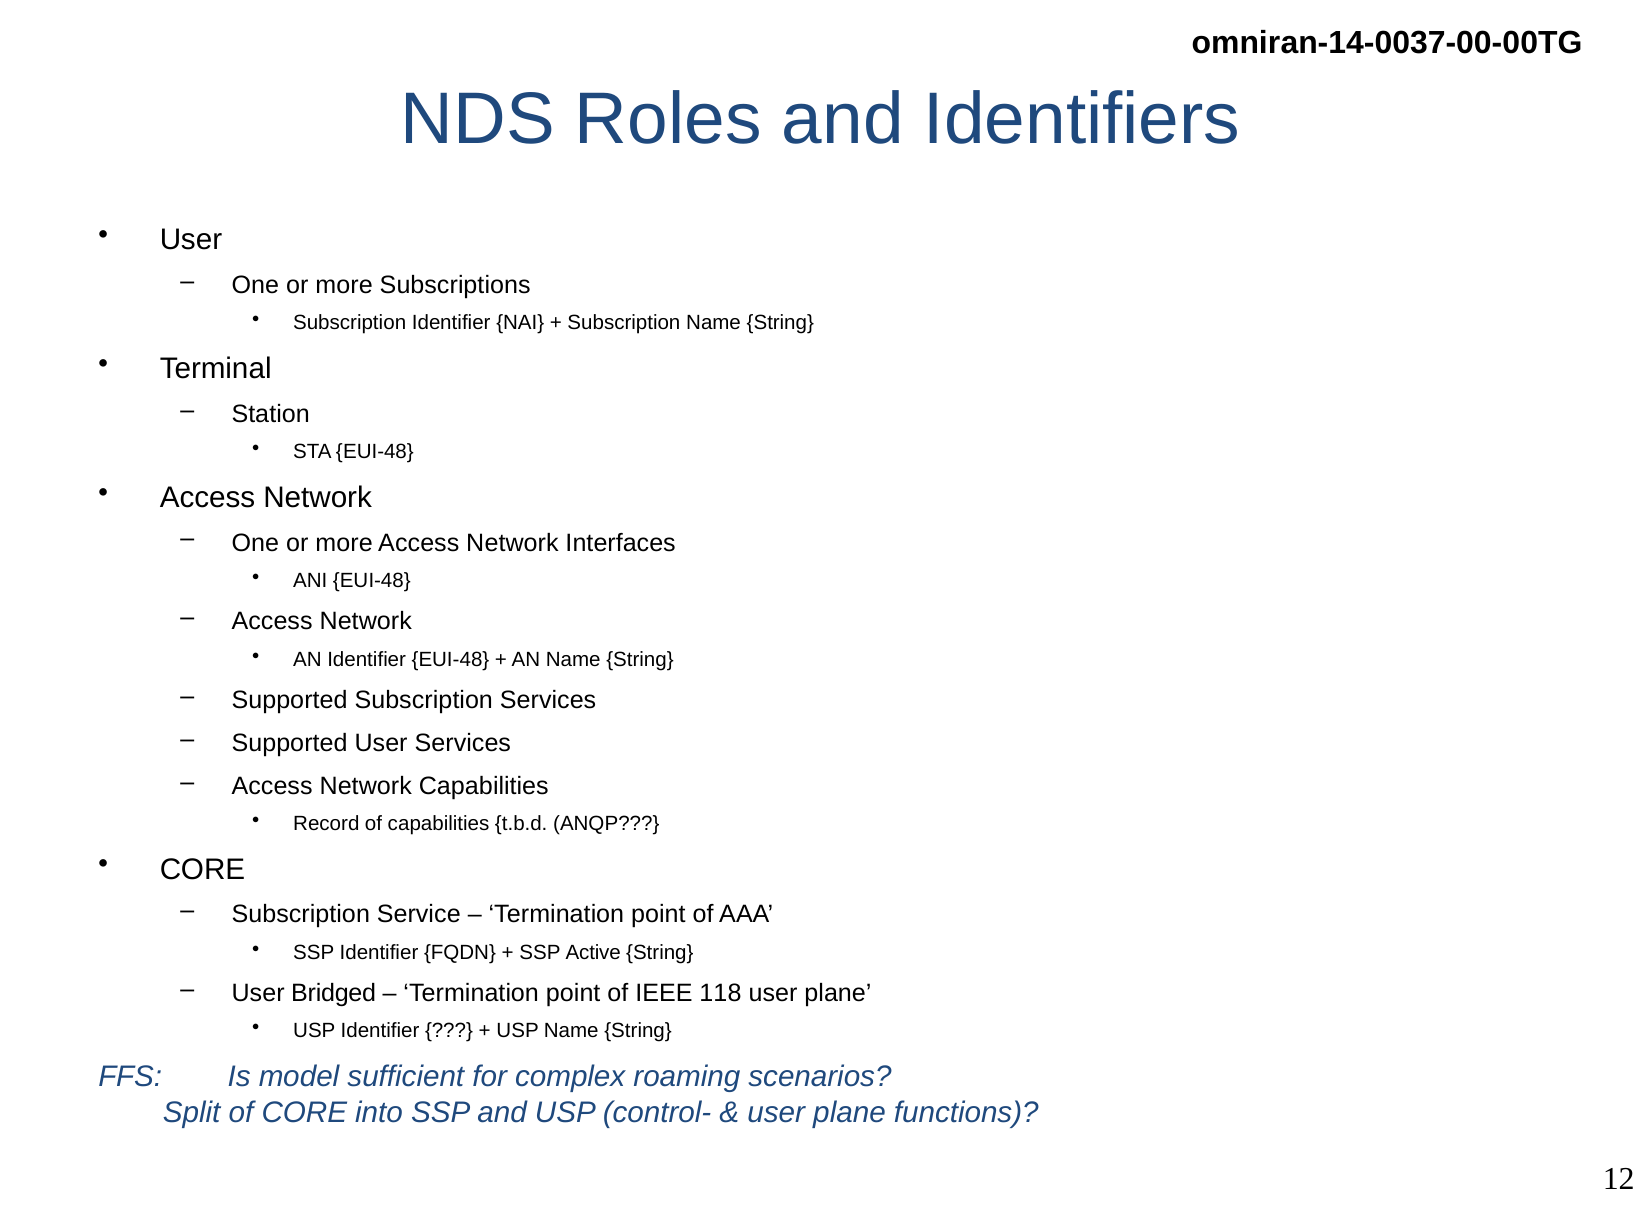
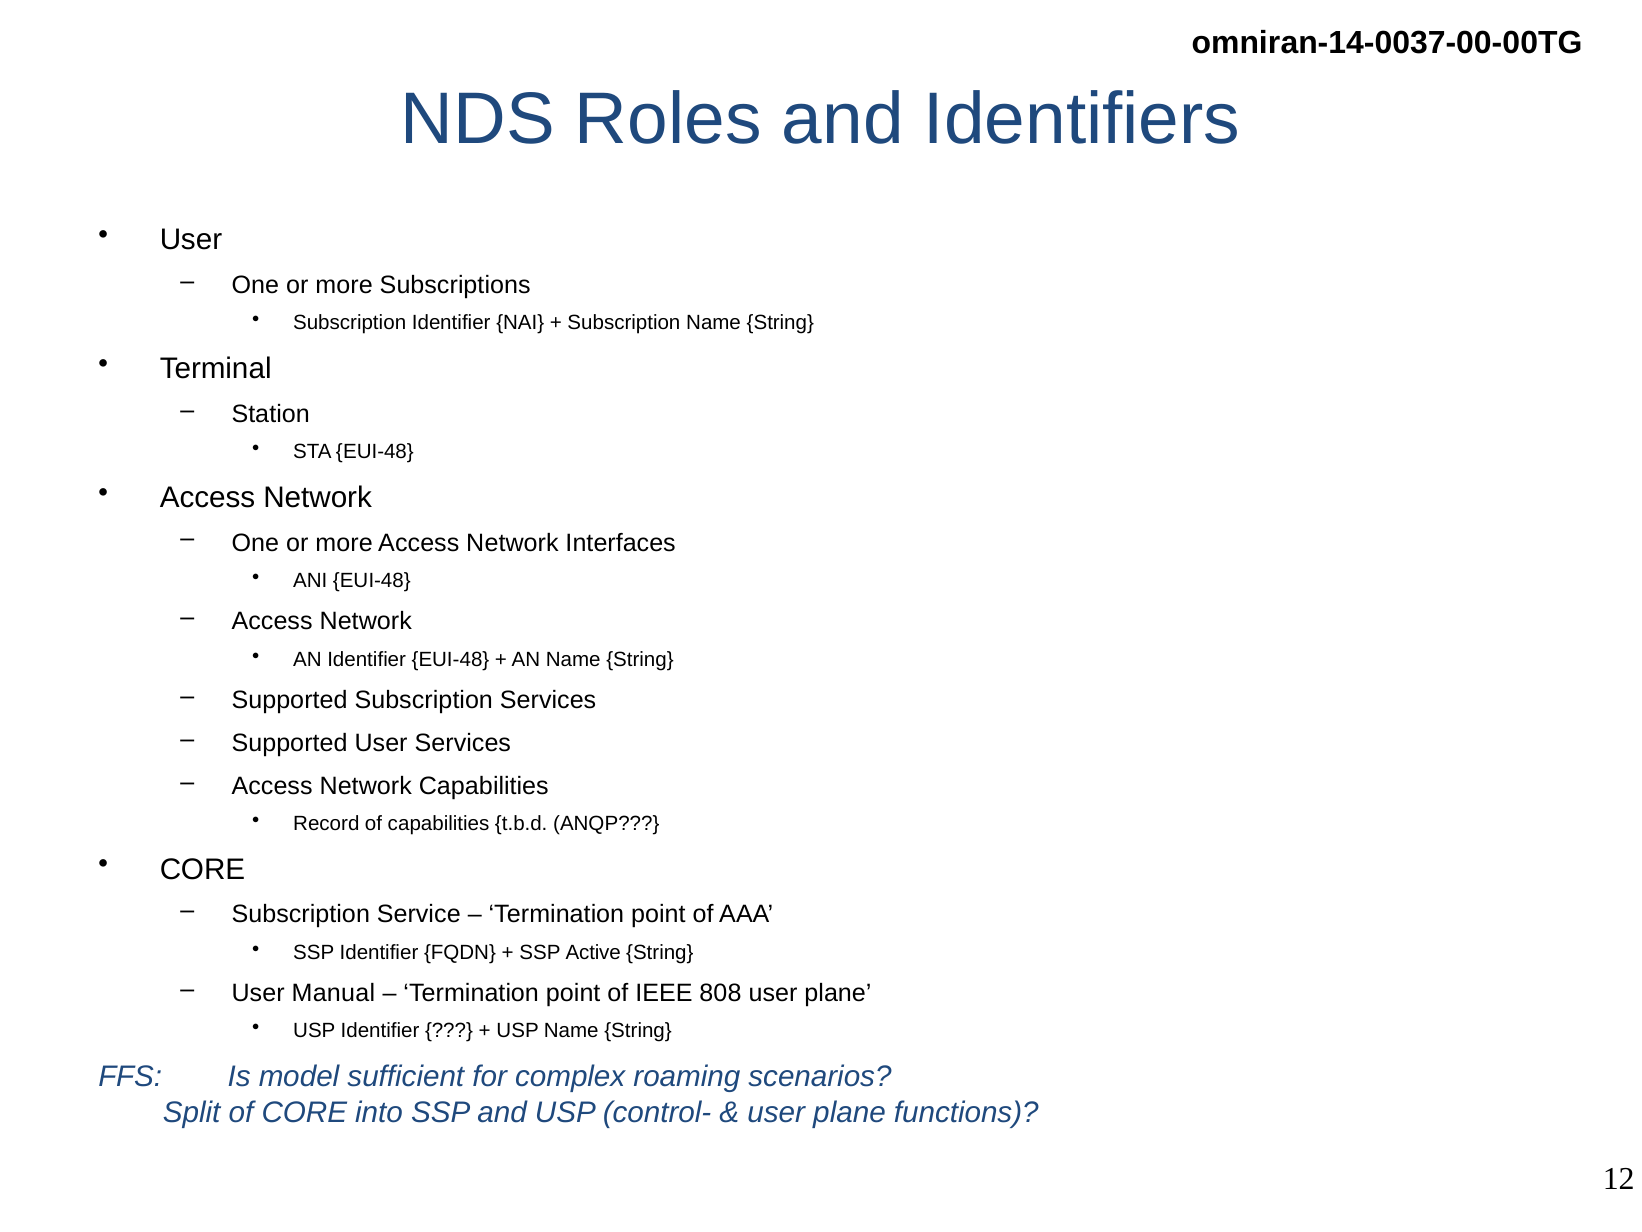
Bridged: Bridged -> Manual (333, 993)
118: 118 -> 808 (720, 993)
